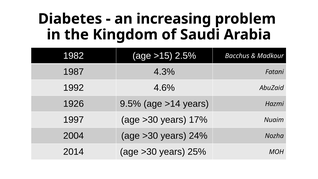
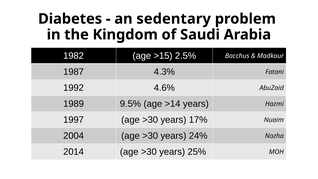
increasing: increasing -> sedentary (174, 19)
1926: 1926 -> 1989 (74, 104)
